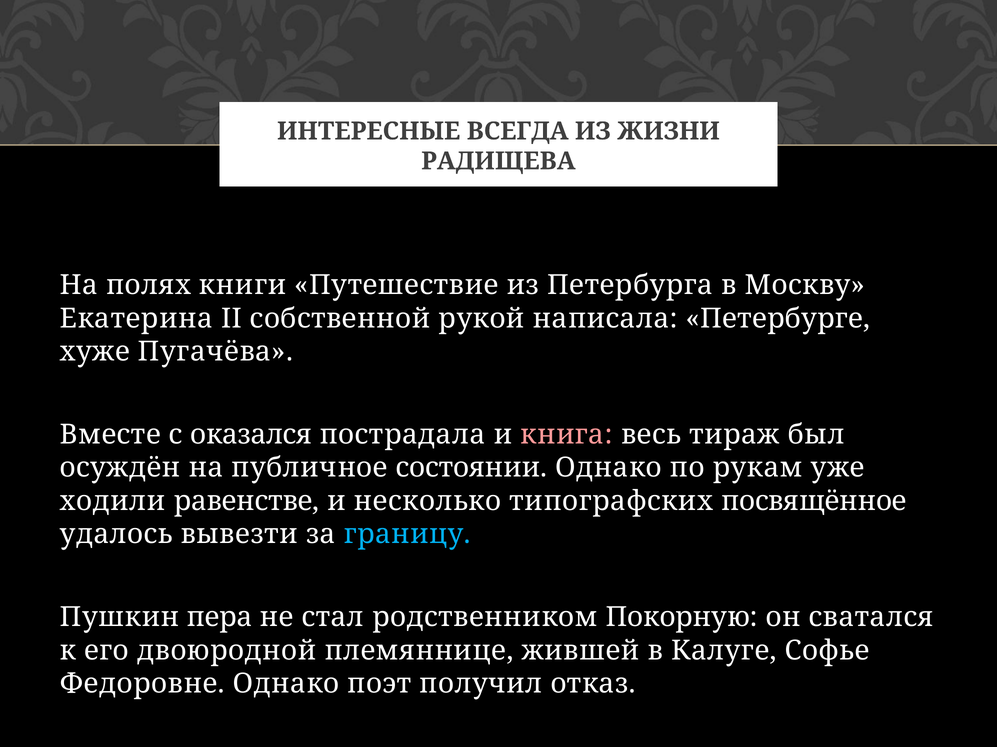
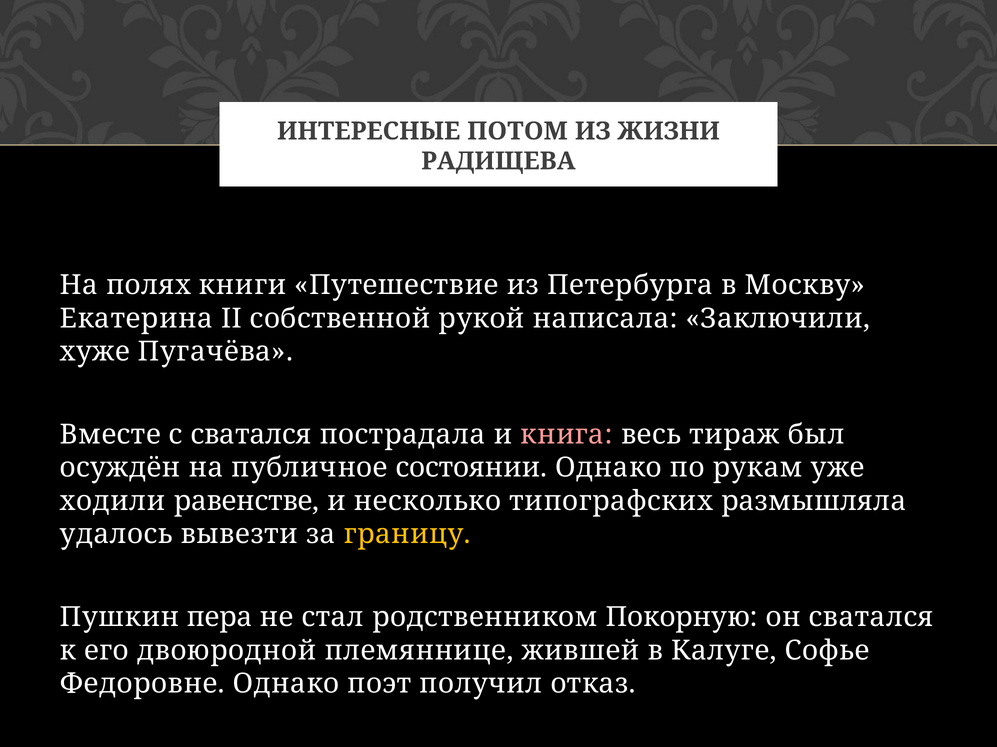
ВСЕГДА: ВСЕГДА -> ПОТОМ (518, 131)
Петербурге: Петербурге -> Заключили (778, 319)
с оказался: оказался -> сватался (251, 435)
посвящённое: посвящённое -> размышляла (814, 502)
границу colour: light blue -> yellow (407, 535)
